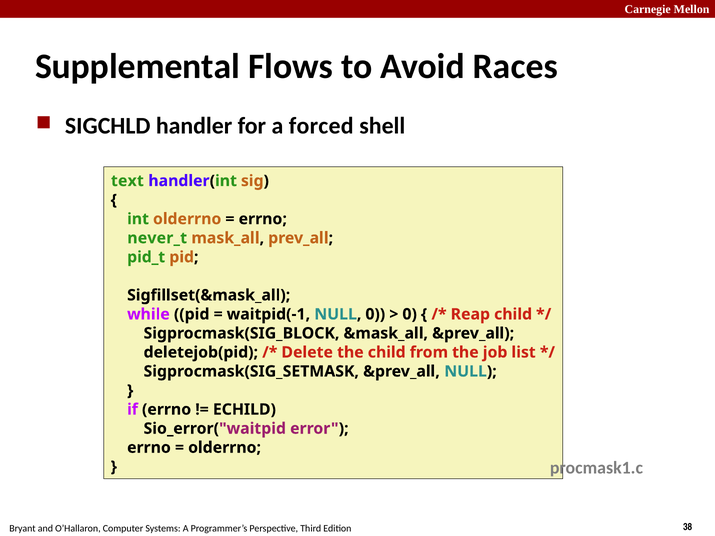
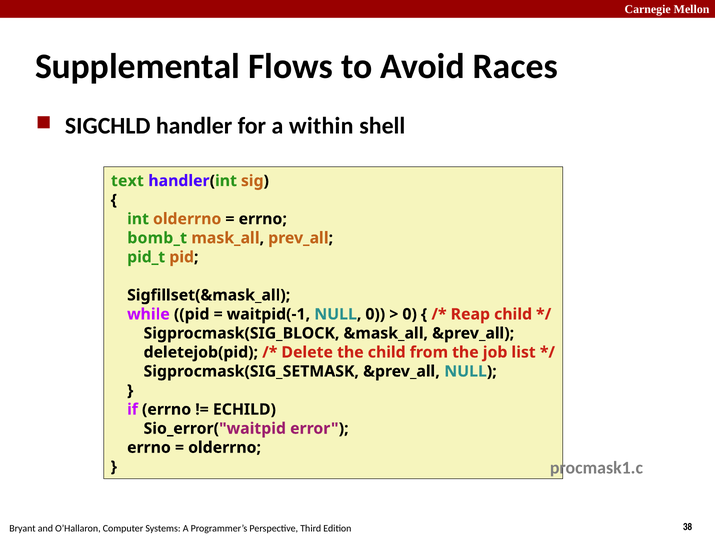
forced: forced -> within (321, 126)
never_t: never_t -> bomb_t (157, 238)
